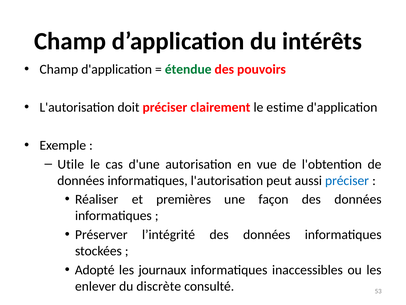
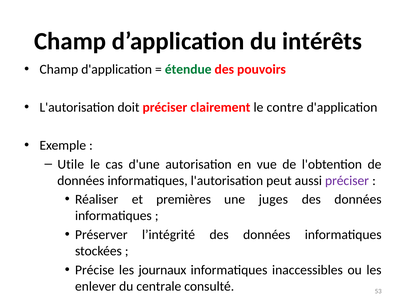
estime: estime -> contre (285, 107)
préciser colour: blue -> purple (347, 180)
façon: façon -> juges (273, 199)
Adopté: Adopté -> Précise (95, 270)
discrète: discrète -> centrale (159, 286)
